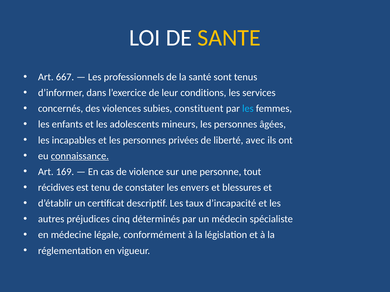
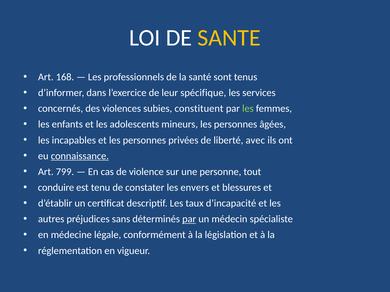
667: 667 -> 168 (65, 77)
conditions: conditions -> spécifique (203, 93)
les colour: light blue -> light green (248, 109)
169: 169 -> 799 (65, 172)
récidives: récidives -> conduire (56, 188)
cinq: cinq -> sans (121, 219)
par underline: none -> present (189, 219)
